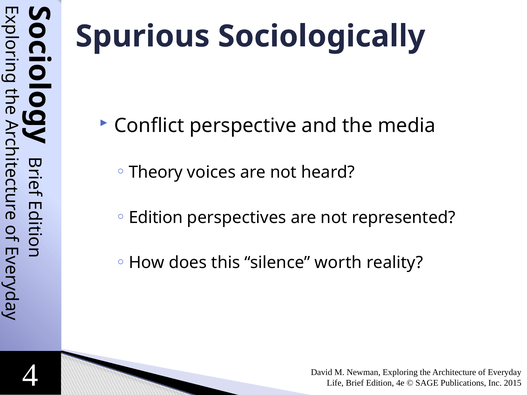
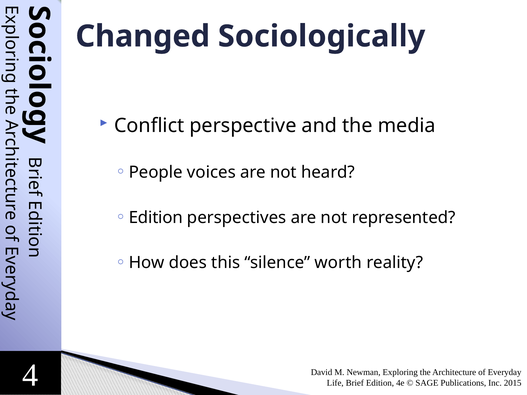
Spurious: Spurious -> Changed (143, 36)
Theory: Theory -> People (156, 172)
